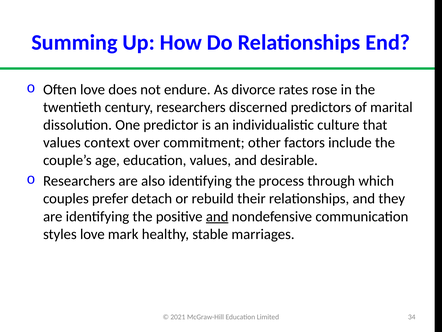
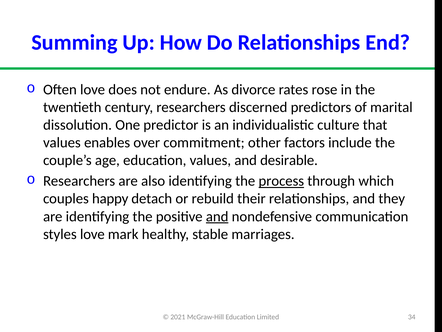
context: context -> enables (107, 142)
process underline: none -> present (281, 181)
prefer: prefer -> happy (110, 198)
